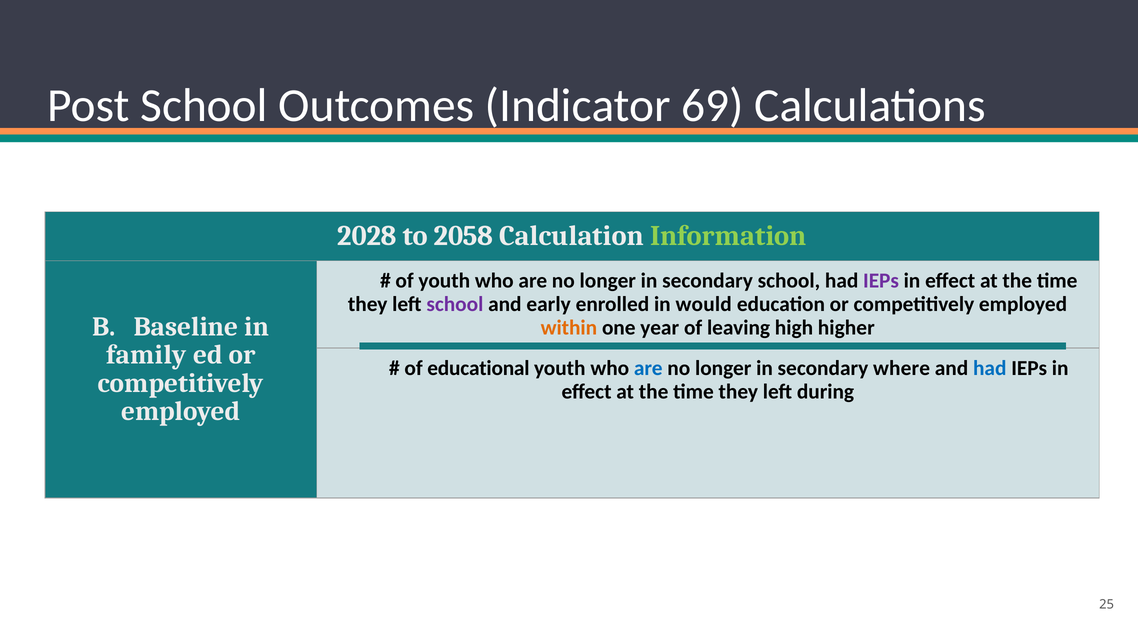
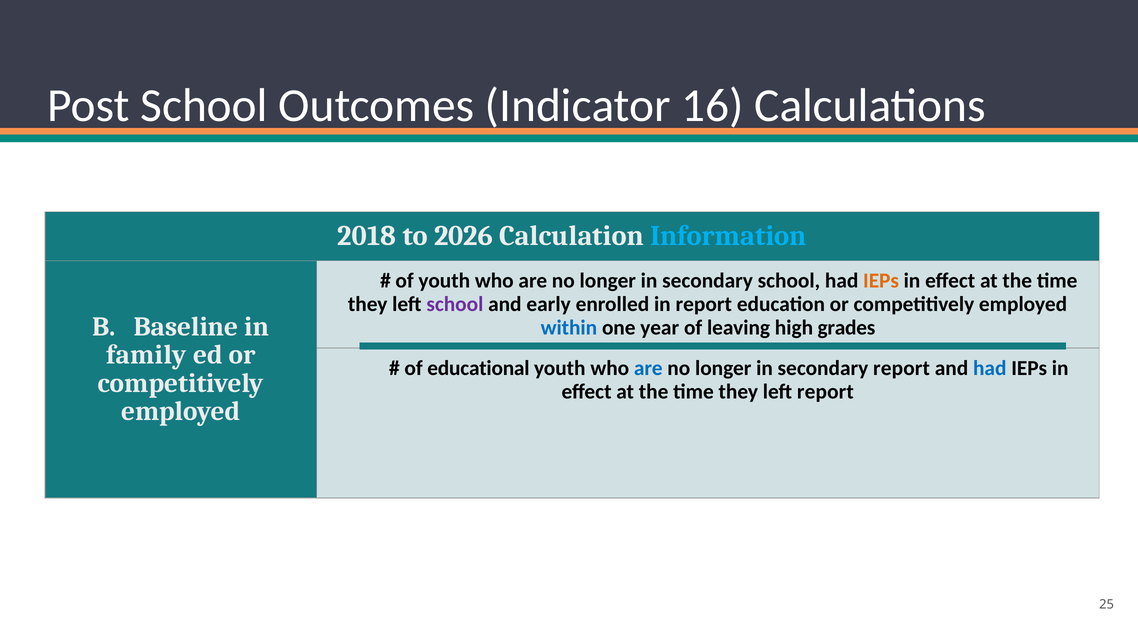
69: 69 -> 16 (712, 106)
2028: 2028 -> 2018 (367, 236)
2058: 2058 -> 2026 (463, 236)
Information colour: light green -> light blue (728, 236)
IEPs colour: purple -> orange (881, 281)
in would: would -> report (704, 304)
within colour: orange -> blue (569, 328)
higher: higher -> grades (846, 328)
secondary where: where -> report (902, 368)
left during: during -> report (825, 392)
